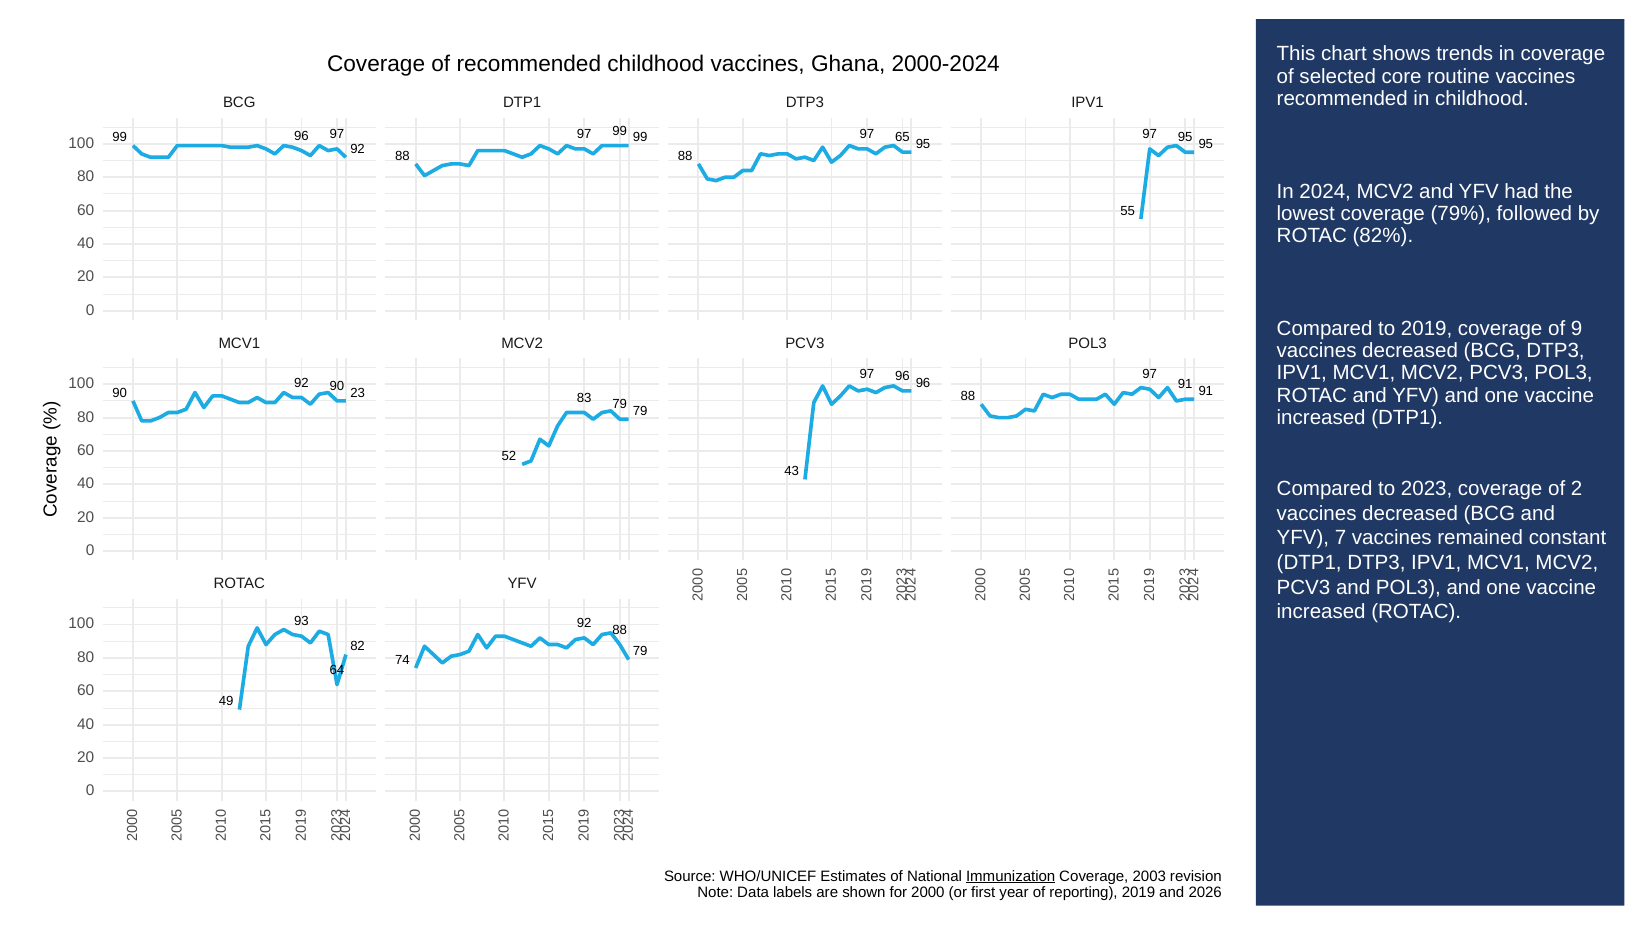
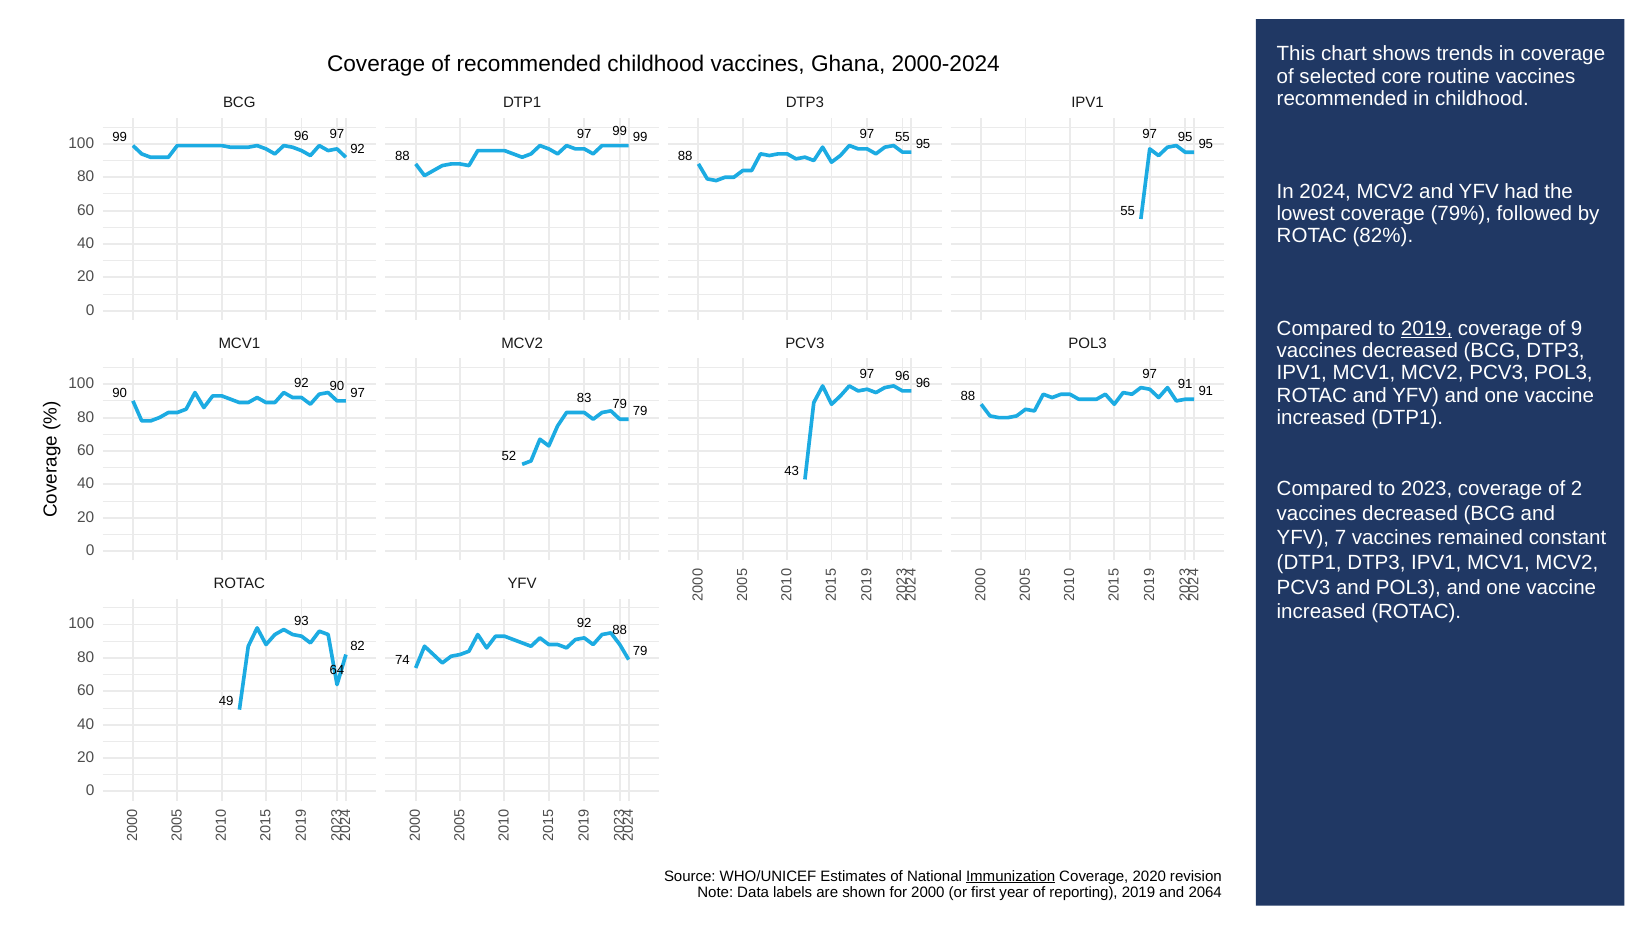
97 65: 65 -> 55 (902, 138)
2019 underline: none -> present (1427, 329)
90 23: 23 -> 97 (358, 393)
2003: 2003 -> 2020 (1149, 877)
2026: 2026 -> 2064 (1205, 893)
